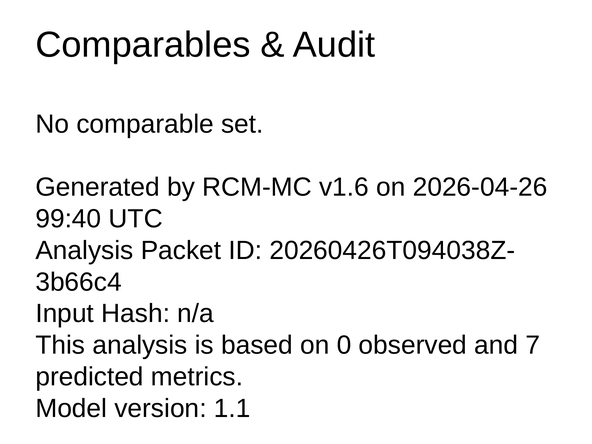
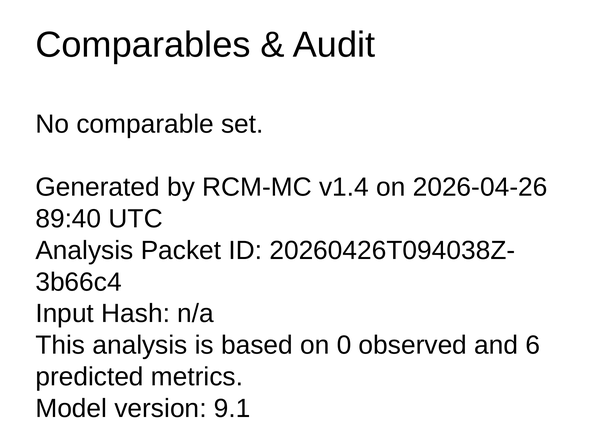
v1.6: v1.6 -> v1.4 (344, 187)
99:40: 99:40 -> 89:40 (68, 219)
7: 7 -> 6 (533, 345)
1.1: 1.1 -> 9.1 (232, 408)
